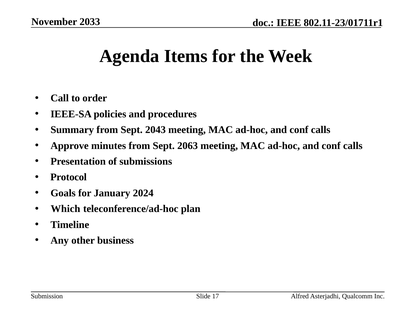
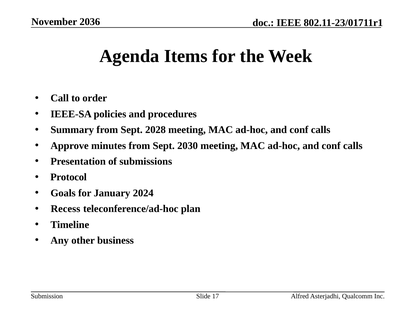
2033: 2033 -> 2036 (90, 22)
2043: 2043 -> 2028 (155, 130)
2063: 2063 -> 2030 (188, 146)
Which: Which -> Recess (66, 209)
